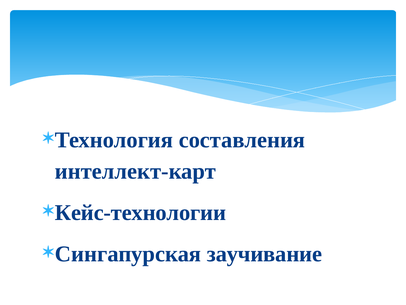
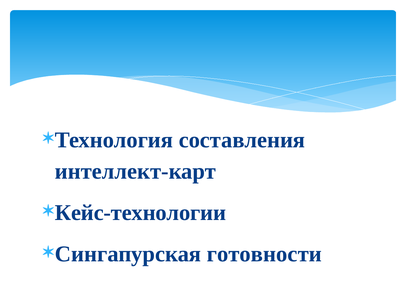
заучивание: заучивание -> готовности (264, 254)
